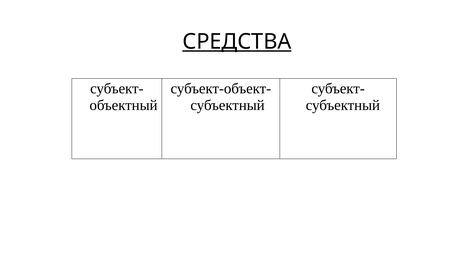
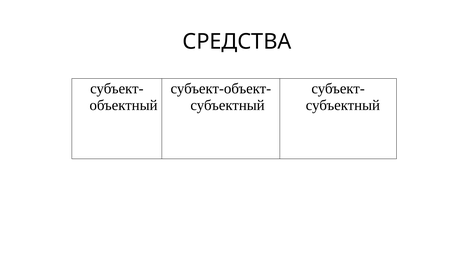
СРЕДСТВА underline: present -> none (237, 41)
